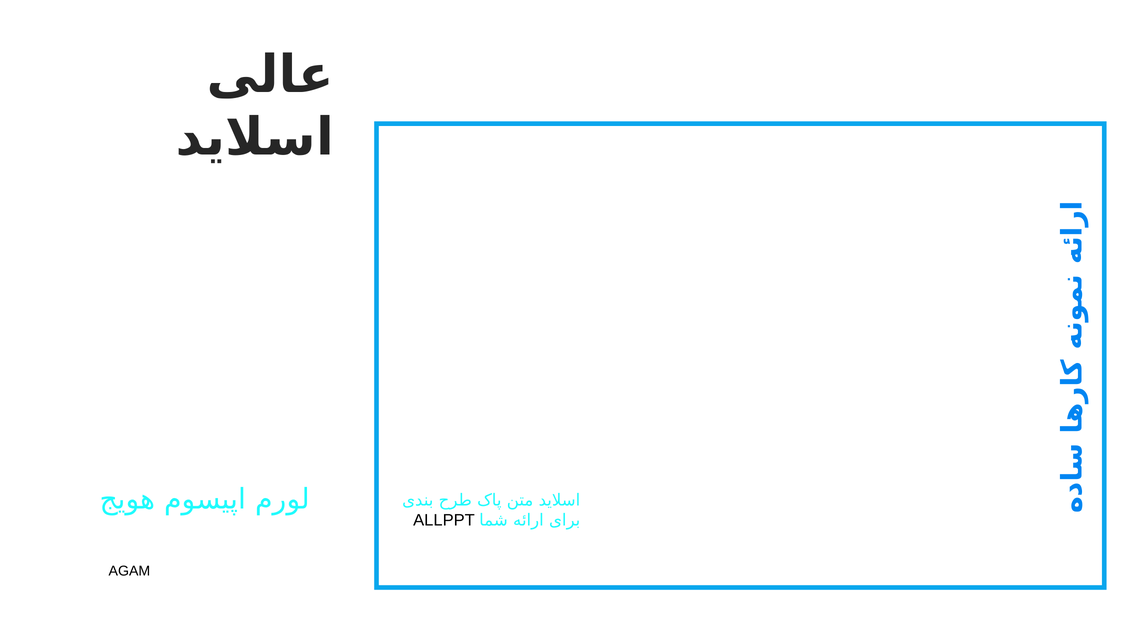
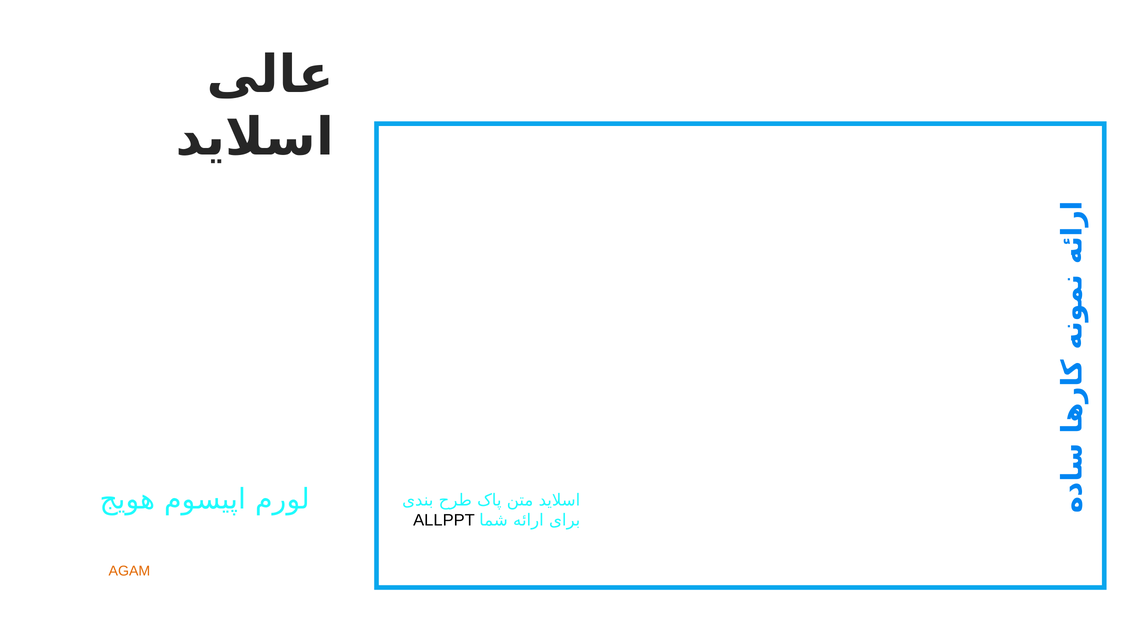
AGAM colour: black -> orange (129, 571)
